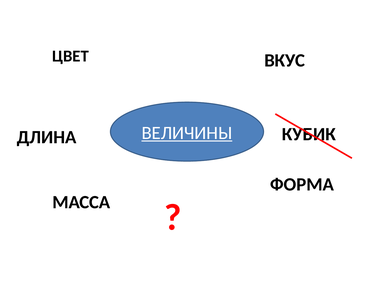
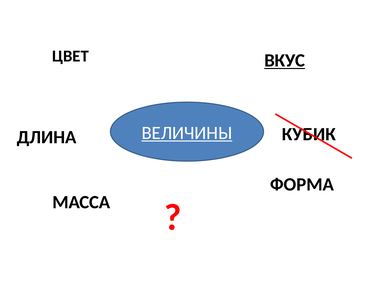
ВКУС underline: none -> present (285, 60)
